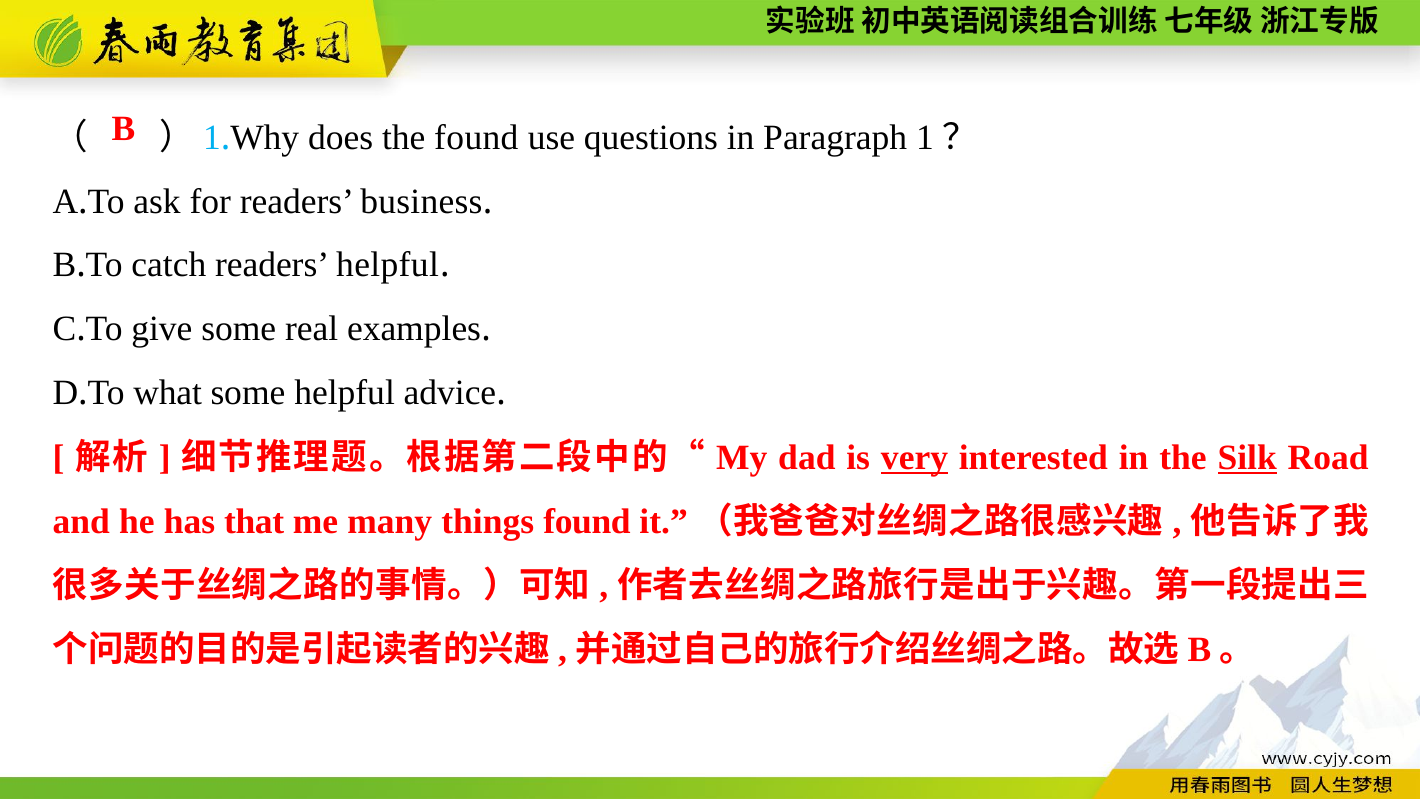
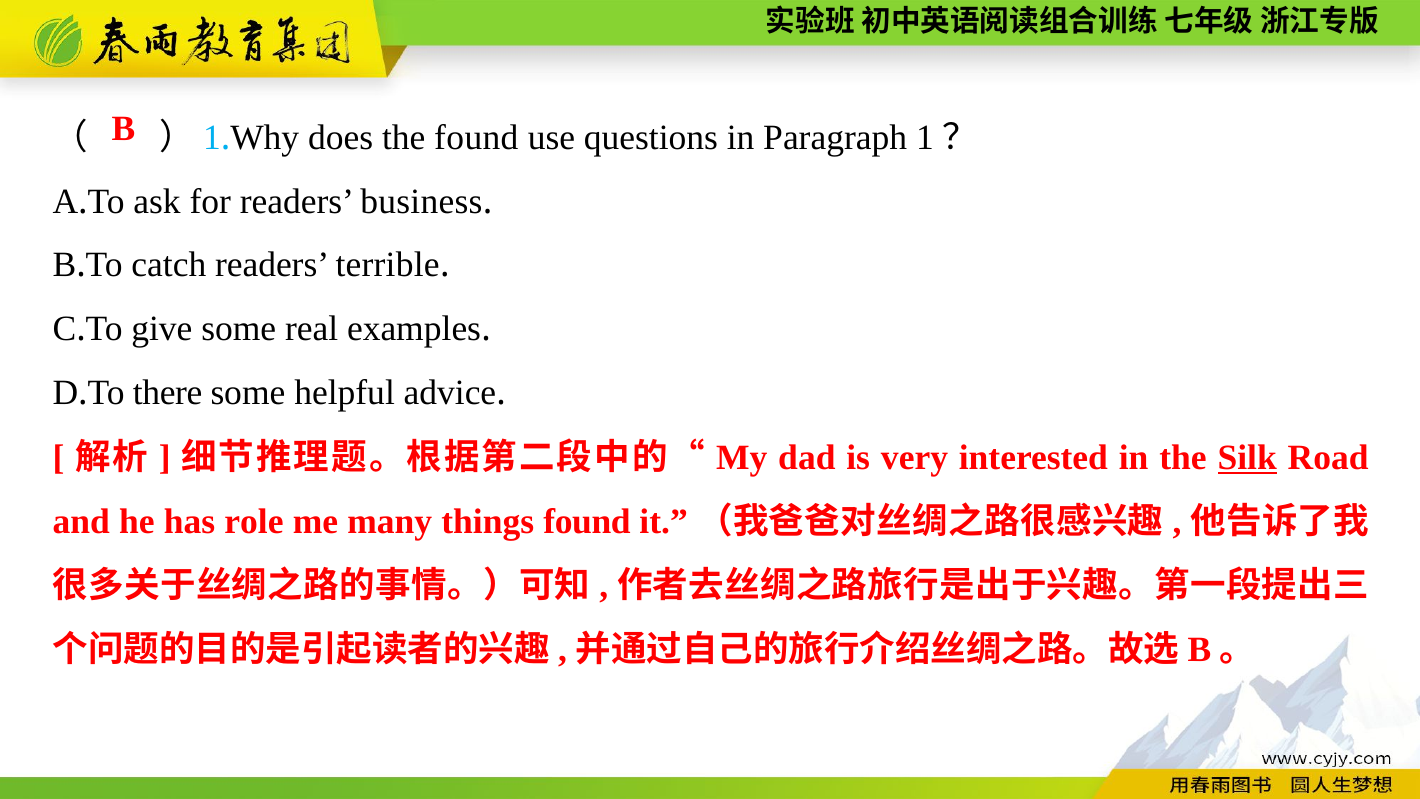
readers helpful: helpful -> terrible (388, 265)
what: what -> there (168, 393)
very underline: present -> none (915, 457)
that: that -> role (254, 521)
